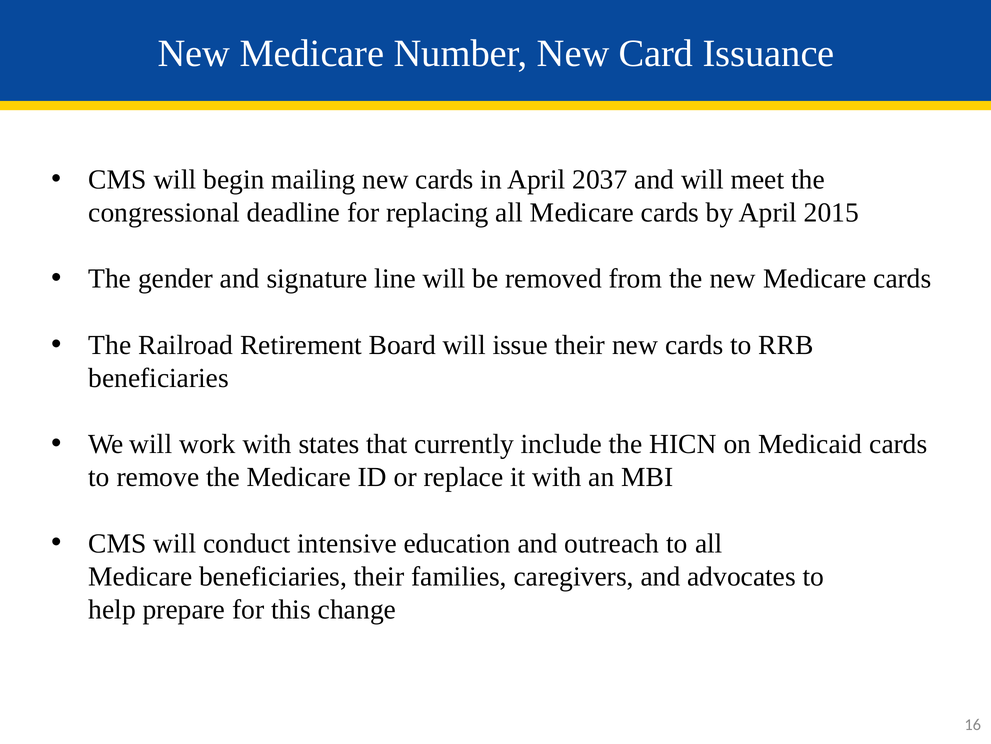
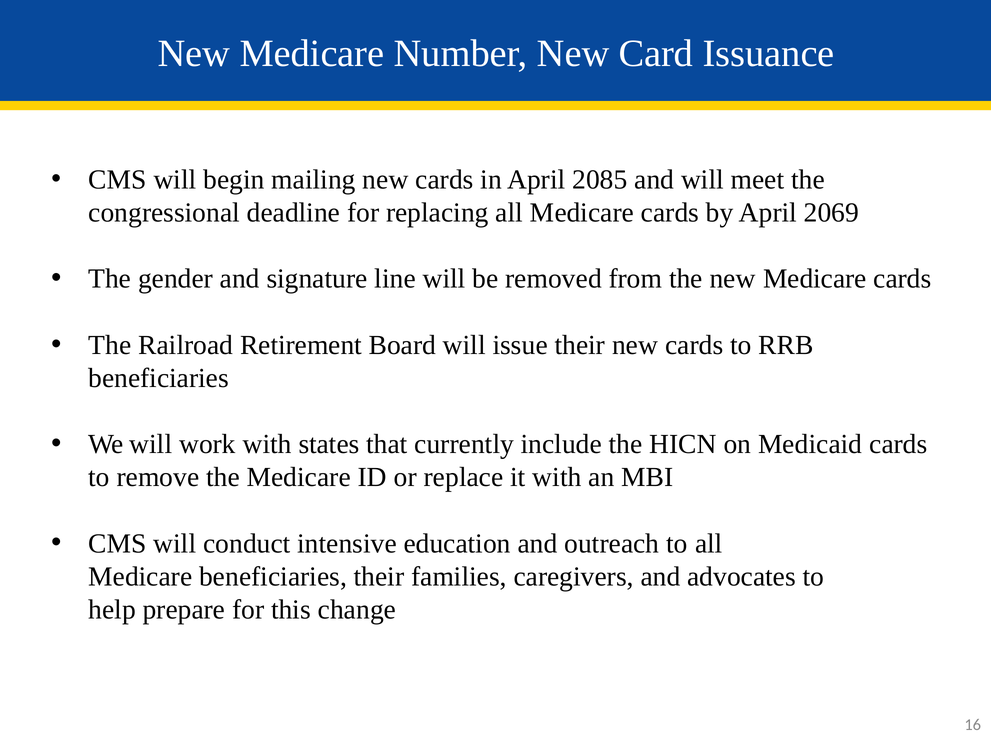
2037: 2037 -> 2085 (600, 179)
2015: 2015 -> 2069 (831, 212)
